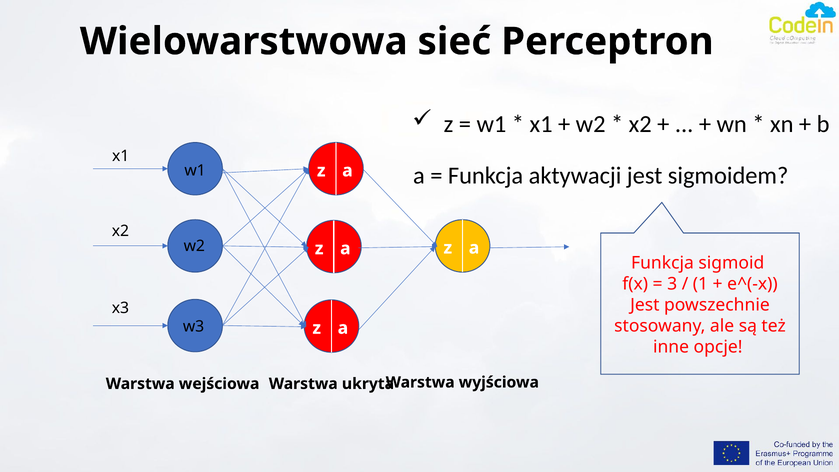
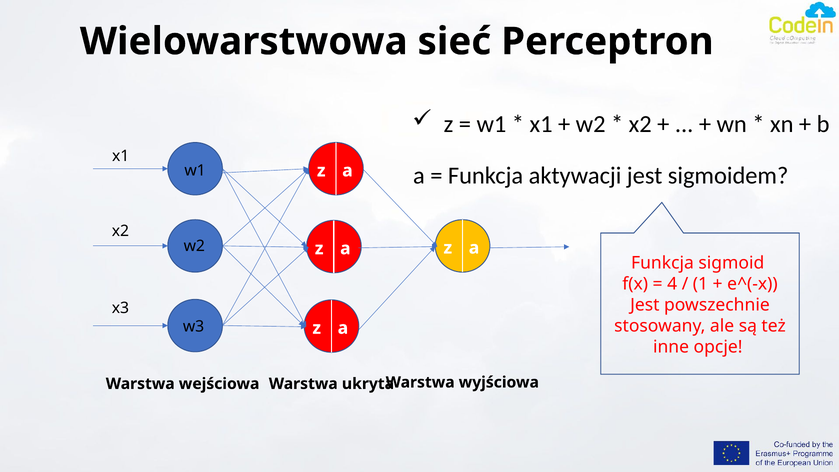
3: 3 -> 4 (672, 284)
